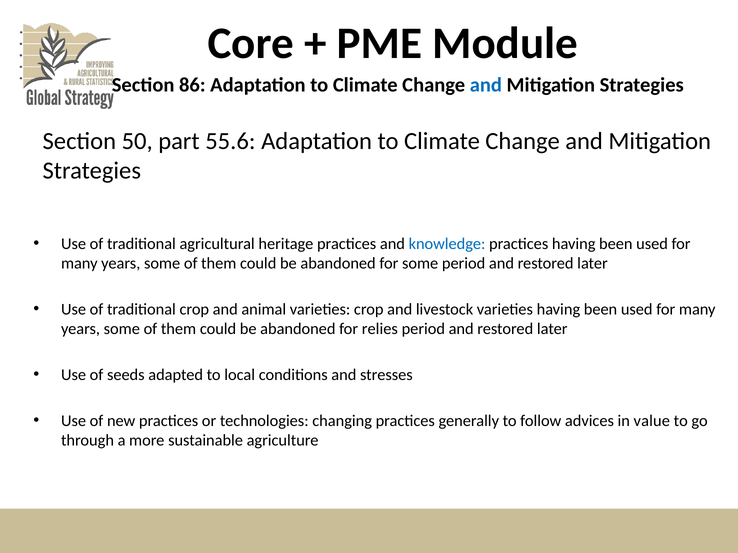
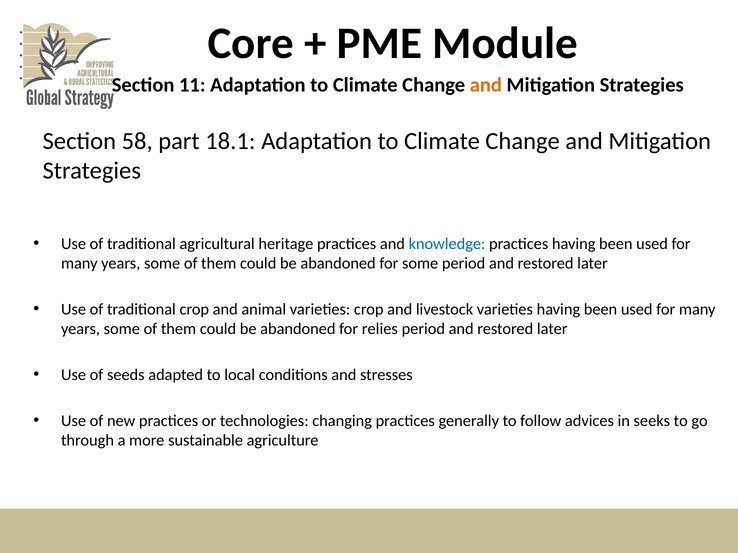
86: 86 -> 11 (192, 85)
and colour: blue -> orange (486, 85)
50: 50 -> 58 (137, 141)
55.6: 55.6 -> 18.1 (230, 141)
value: value -> seeks (652, 421)
